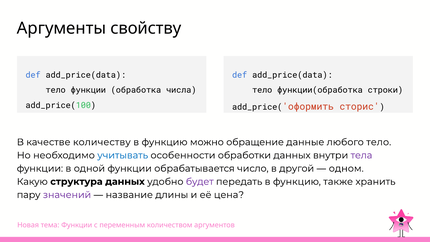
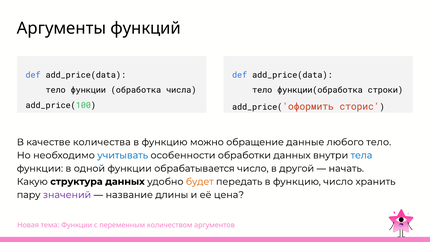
свойству: свойству -> функций (146, 28)
количеству: количеству -> количества (102, 142)
тела colour: purple -> blue (361, 155)
одном: одном -> начать (346, 168)
будет colour: purple -> orange (200, 182)
функцию также: также -> число (338, 182)
